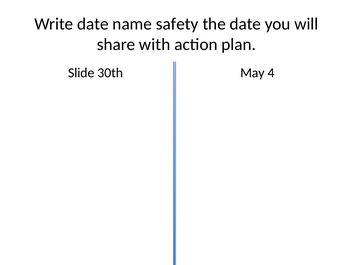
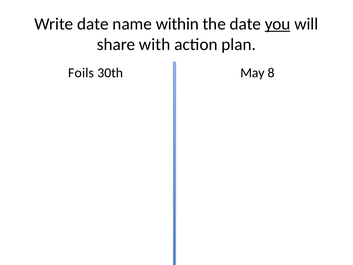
safety: safety -> within (177, 24)
you underline: none -> present (278, 24)
Slide: Slide -> Foils (81, 73)
4: 4 -> 8 (271, 73)
